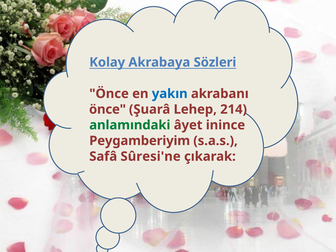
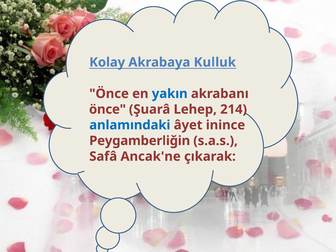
Sözleri: Sözleri -> Kulluk (215, 62)
anlamındaki colour: green -> blue (130, 125)
Peygamberiyim: Peygamberiyim -> Peygamberliğin (140, 141)
Sûresi'ne: Sûresi'ne -> Ancak'ne (151, 156)
